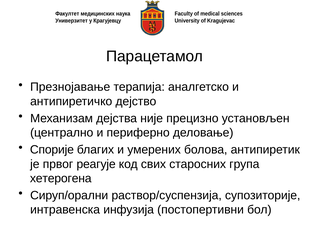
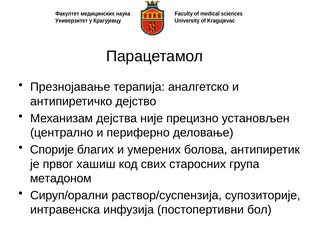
реагује: реагује -> хашиш (96, 164)
хетерогена: хетерогена -> метадоном (61, 178)
